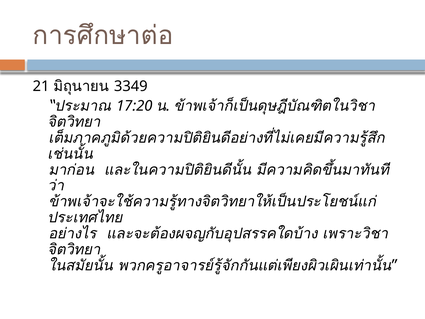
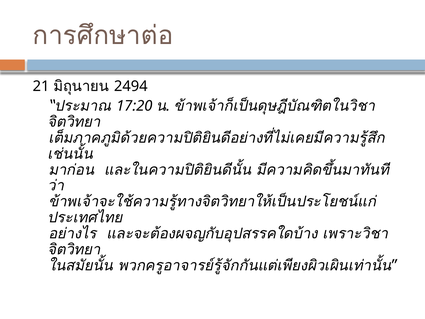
3349: 3349 -> 2494 (131, 86)
